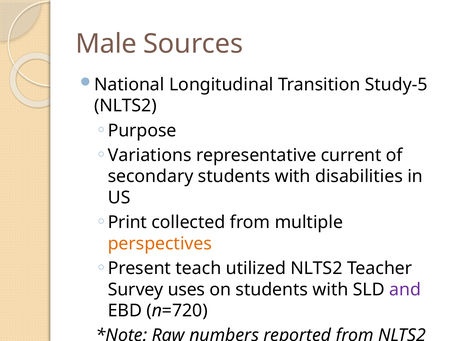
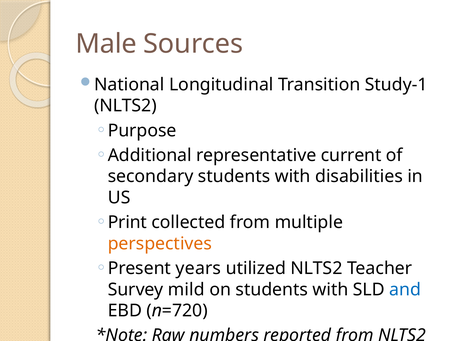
Study-5: Study-5 -> Study-1 (396, 85)
Variations: Variations -> Additional (150, 155)
teach: teach -> years (198, 269)
uses: uses -> mild (186, 290)
and colour: purple -> blue (405, 290)
